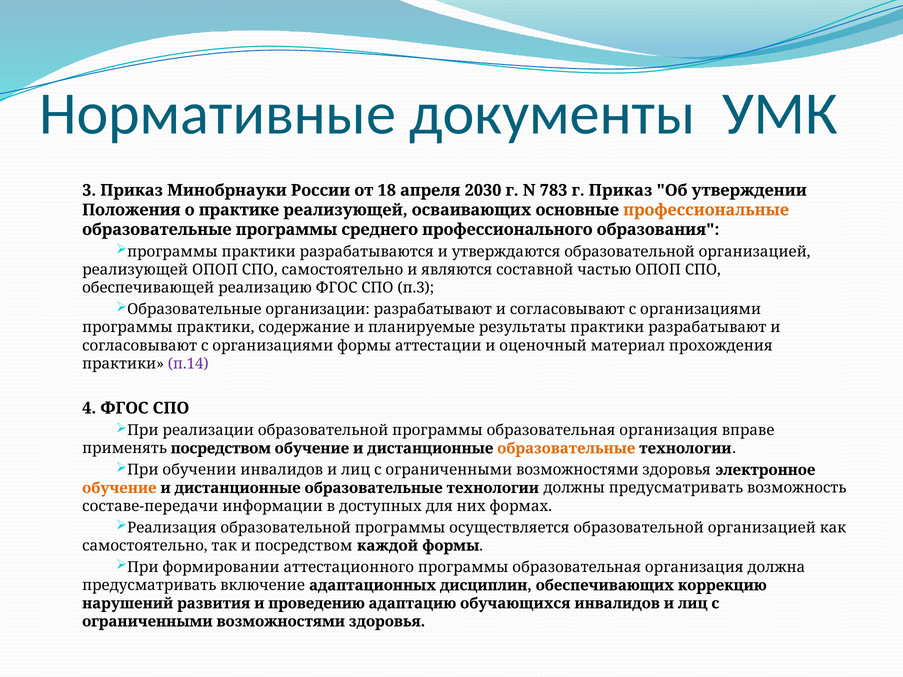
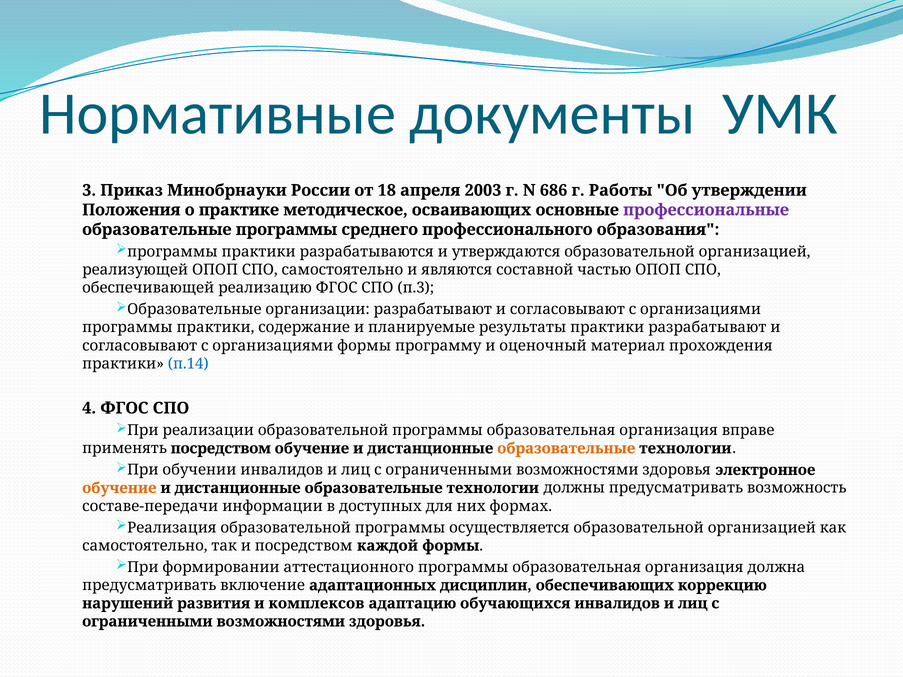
2030: 2030 -> 2003 (483, 190)
783: 783 -> 686 (554, 190)
г Приказ: Приказ -> Работы (621, 190)
практике реализующей: реализующей -> методическое (346, 210)
профессиональные colour: orange -> purple (706, 210)
аттестации: аттестации -> программу (438, 346)
п.14 colour: purple -> blue (188, 364)
проведению: проведению -> комплексов (316, 604)
